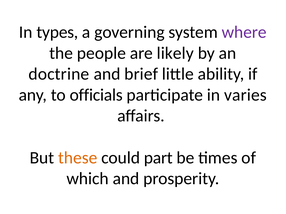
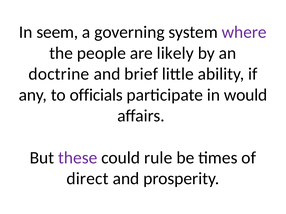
types: types -> seem (57, 32)
varies: varies -> would (246, 95)
these colour: orange -> purple (78, 158)
part: part -> rule (158, 158)
which: which -> direct (87, 179)
